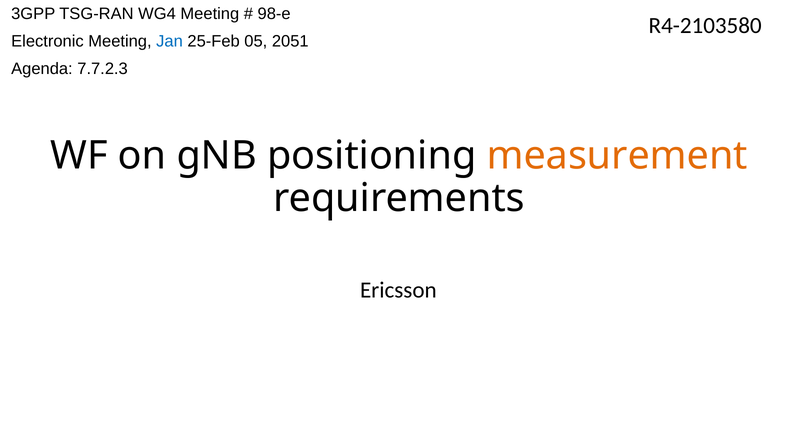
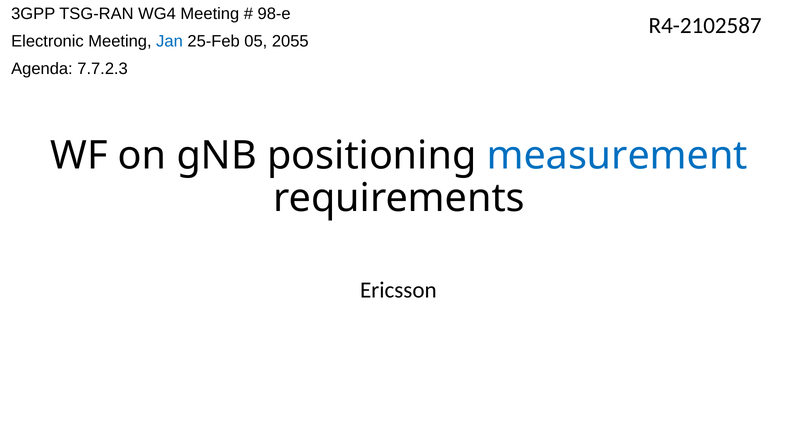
R4-2103580: R4-2103580 -> R4-2102587 (705, 25)
2051: 2051 -> 2055 (290, 41)
measurement colour: orange -> blue (617, 155)
